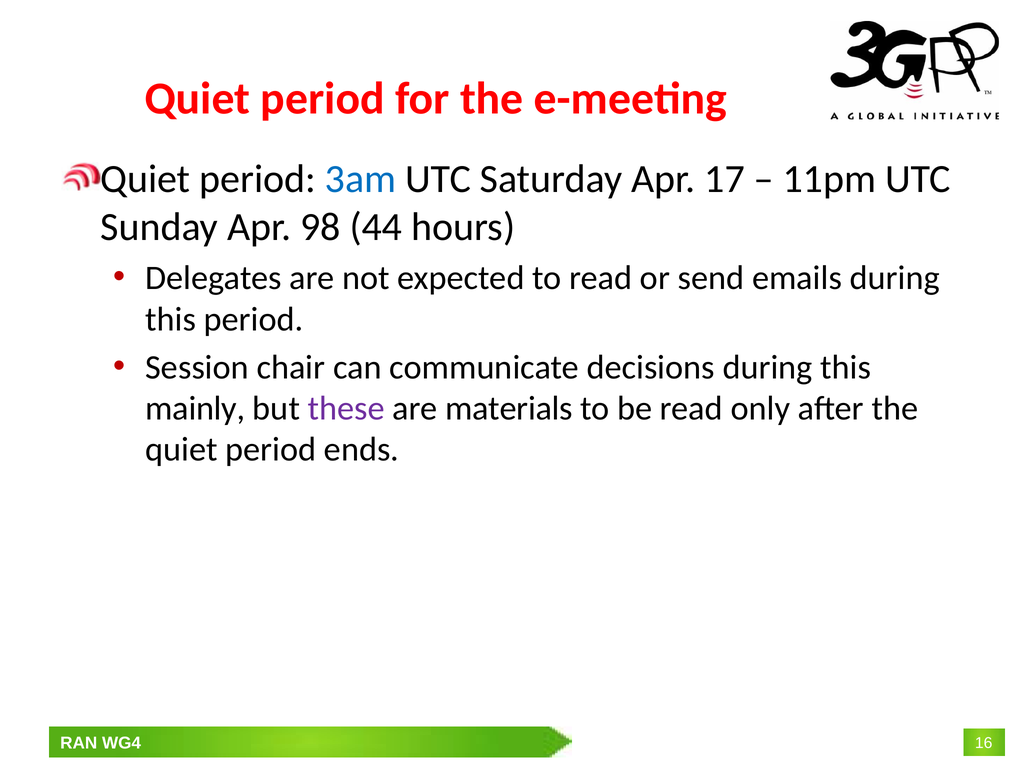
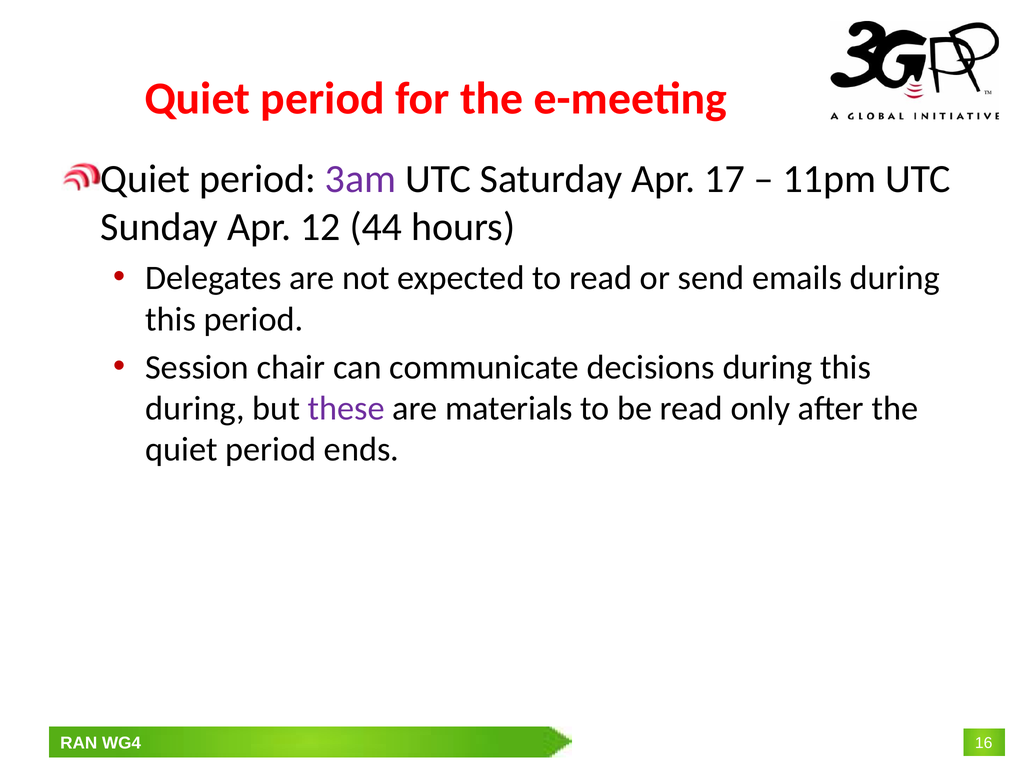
3am colour: blue -> purple (361, 179)
98: 98 -> 12 (320, 227)
mainly: mainly -> during (195, 408)
